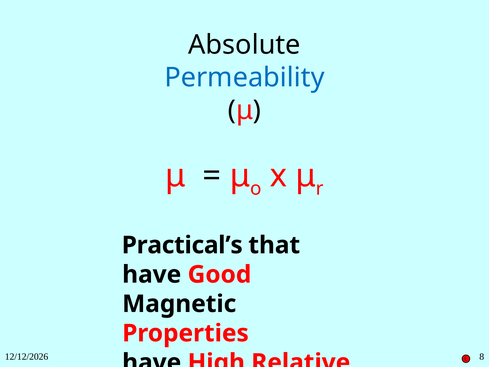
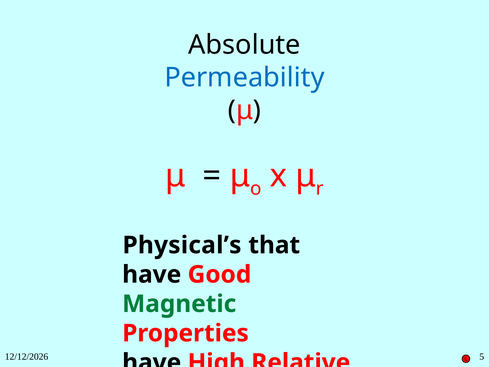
Practical’s: Practical’s -> Physical’s (182, 245)
Magnetic colour: black -> green (179, 304)
8: 8 -> 5 (482, 356)
